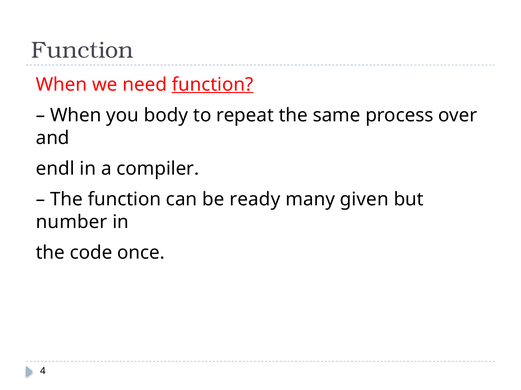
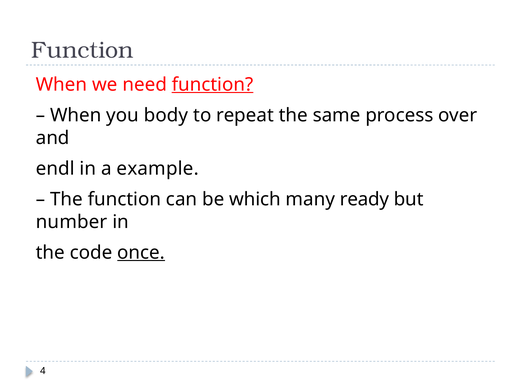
compiler: compiler -> example (158, 169)
ready: ready -> which (255, 200)
given: given -> ready (364, 200)
once underline: none -> present (141, 253)
